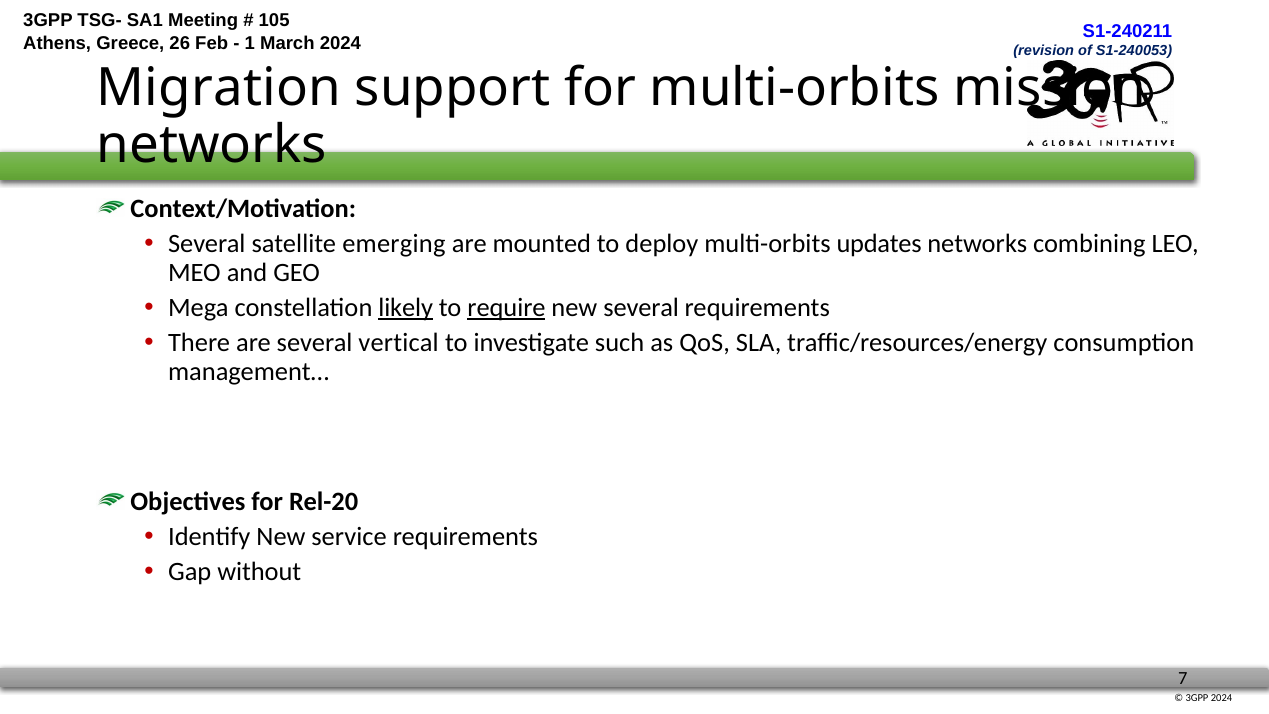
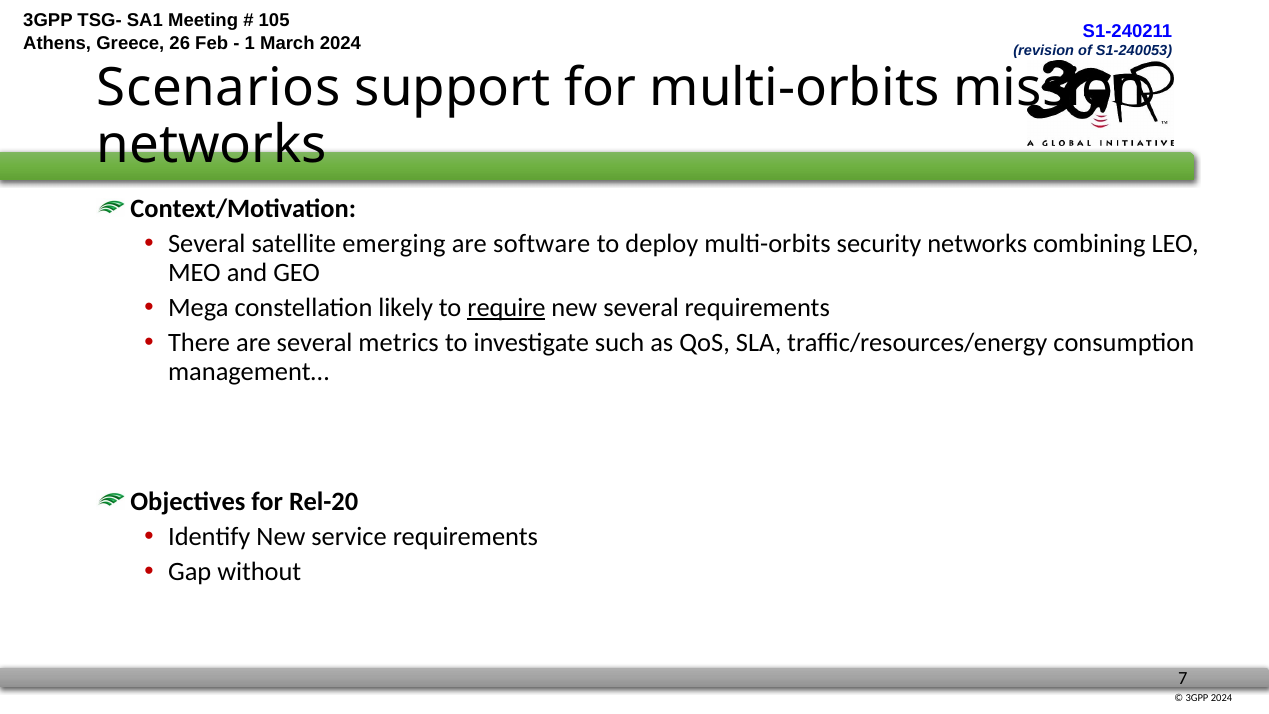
Migration: Migration -> Scenarios (219, 88)
mounted: mounted -> software (542, 244)
updates: updates -> security (879, 244)
likely underline: present -> none (406, 308)
vertical: vertical -> metrics (399, 343)
